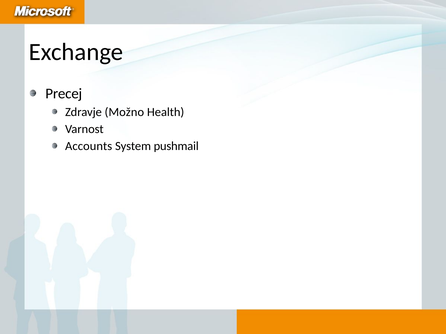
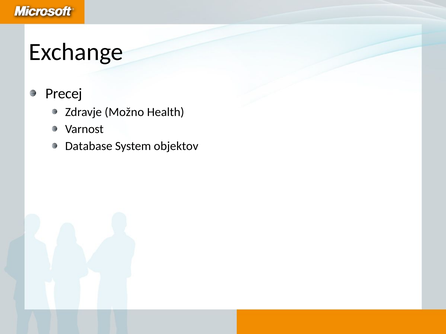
Accounts: Accounts -> Database (89, 146)
pushmail: pushmail -> objektov (176, 146)
